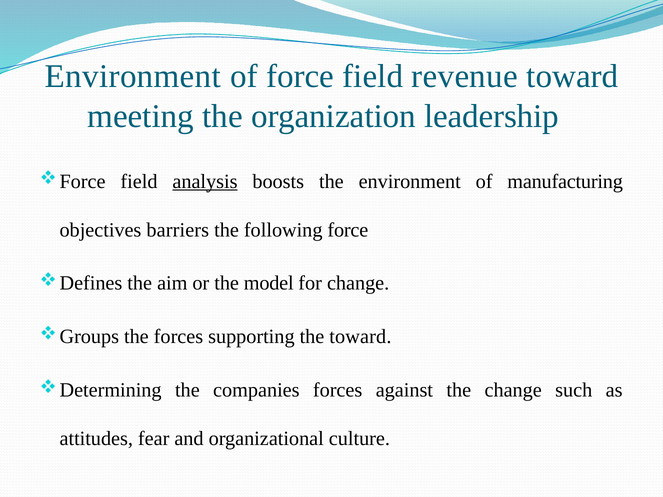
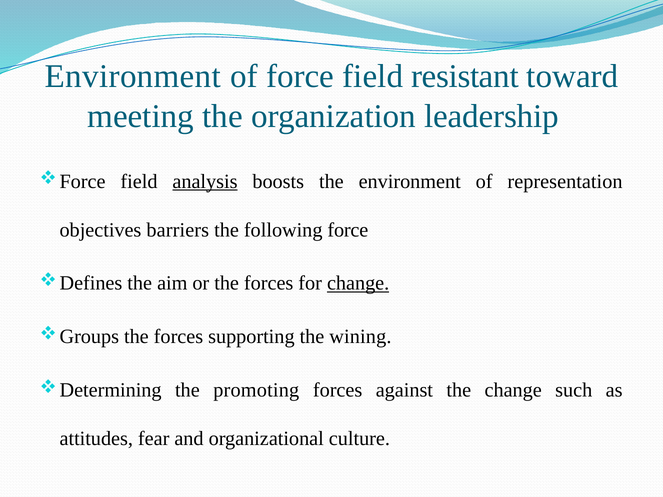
revenue: revenue -> resistant (465, 77)
manufacturing: manufacturing -> representation (565, 181)
or the model: model -> forces (269, 283)
change underline: none -> present (358, 283)
the toward: toward -> wining (360, 337)
companies: companies -> promoting (256, 390)
